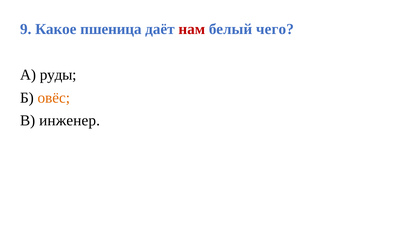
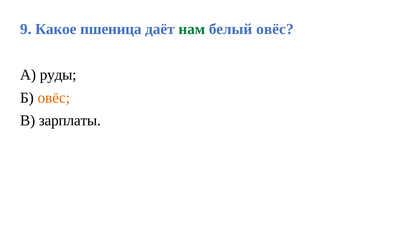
нам colour: red -> green (192, 29)
белый чего: чего -> овёс (275, 29)
инженер: инженер -> зарплаты (70, 120)
